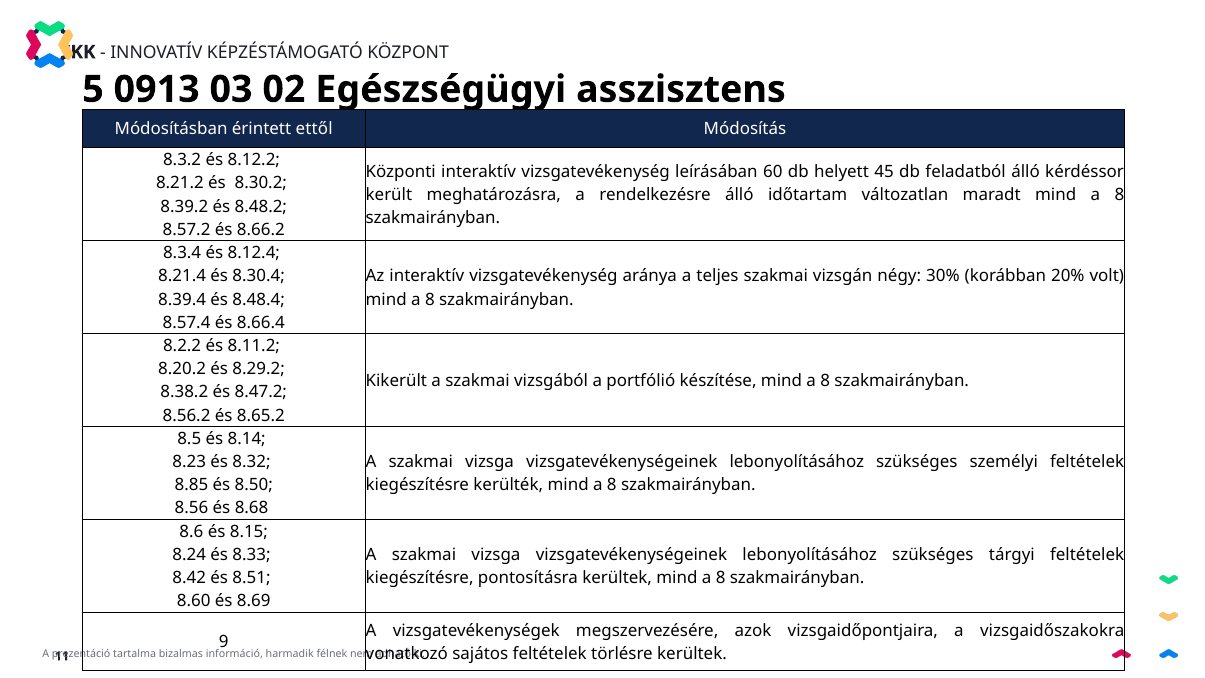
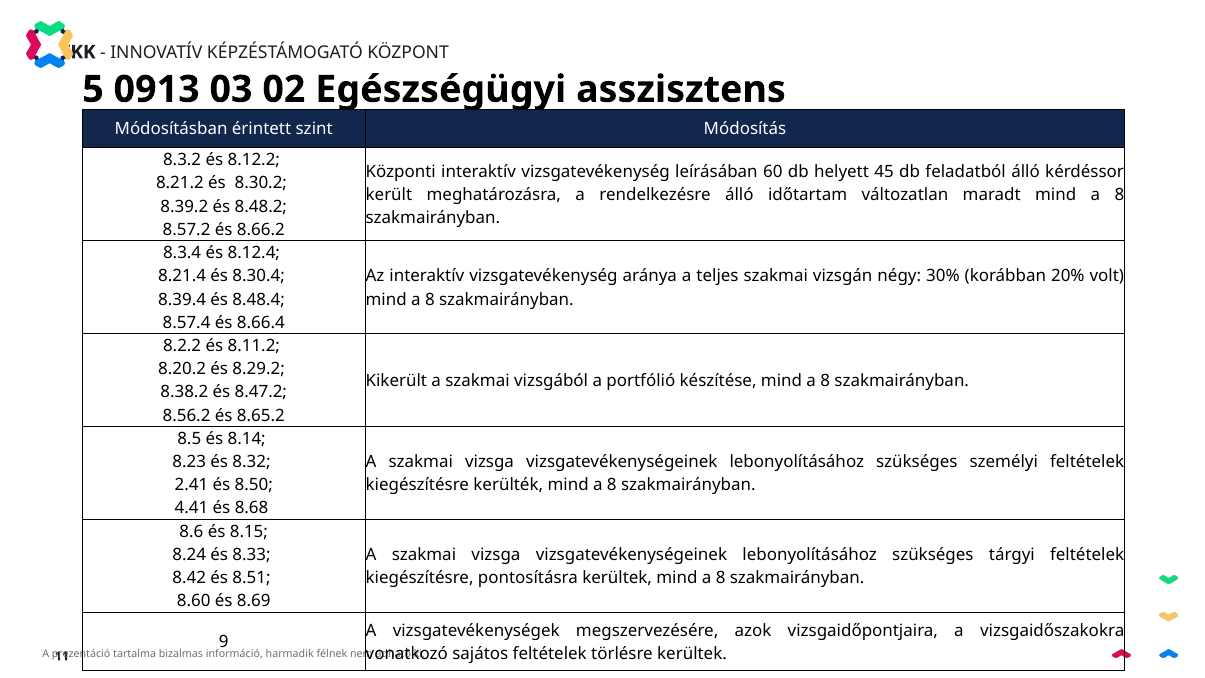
ettől: ettől -> szint (314, 129)
8.85: 8.85 -> 2.41 (191, 485)
8.56: 8.56 -> 4.41 (192, 508)
